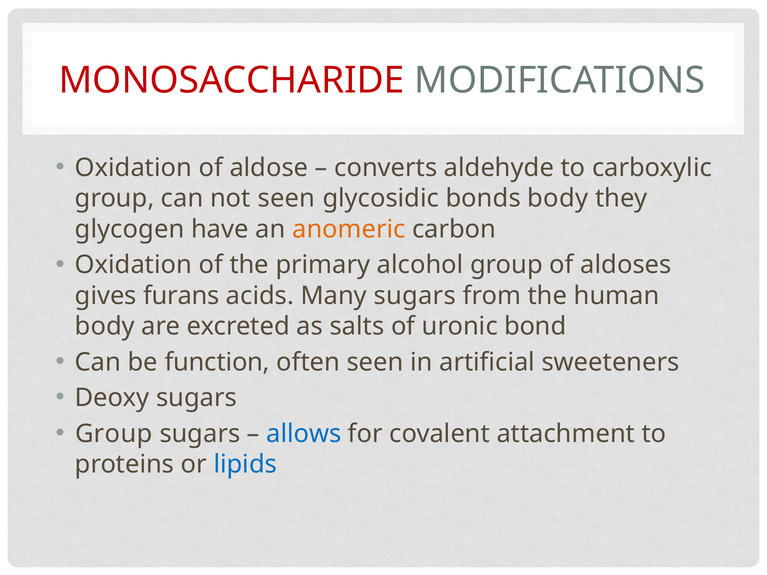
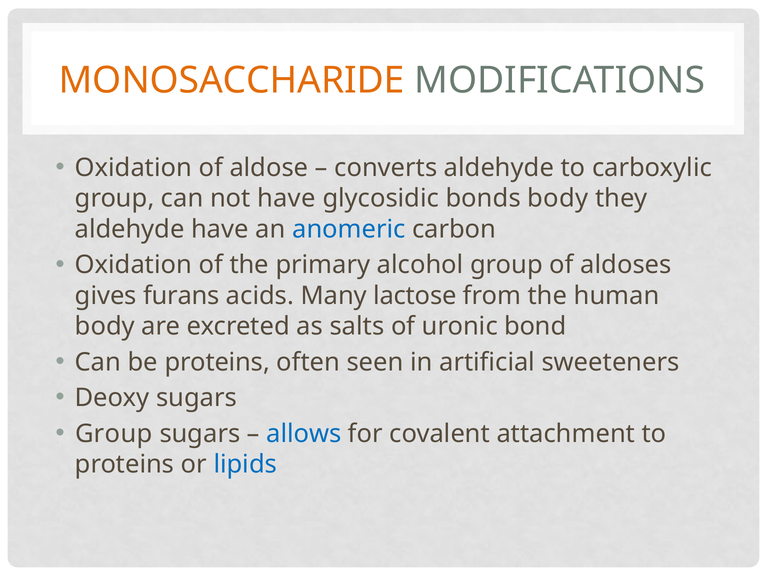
MONOSACCHARIDE colour: red -> orange (232, 80)
not seen: seen -> have (286, 199)
glycogen: glycogen -> aldehyde (130, 229)
anomeric colour: orange -> blue (349, 229)
Many sugars: sugars -> lactose (415, 296)
be function: function -> proteins (217, 362)
